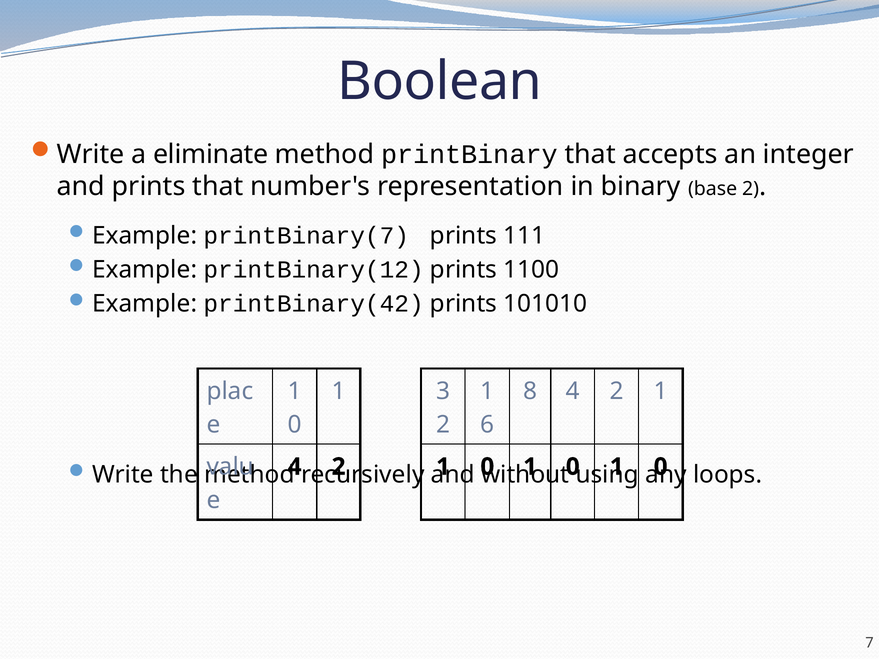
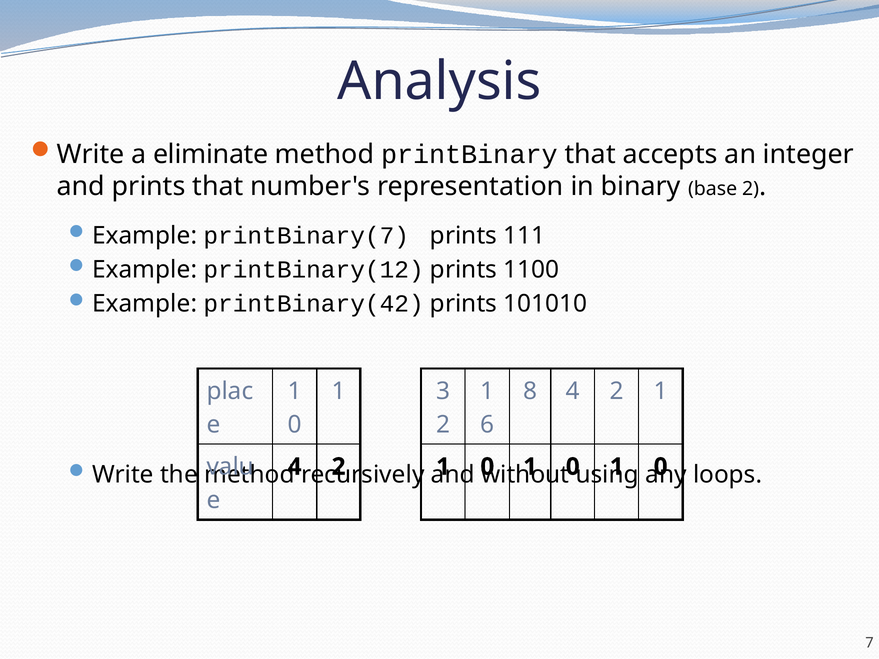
Boolean: Boolean -> Analysis (439, 81)
